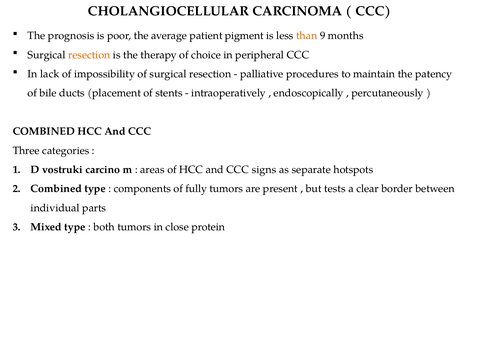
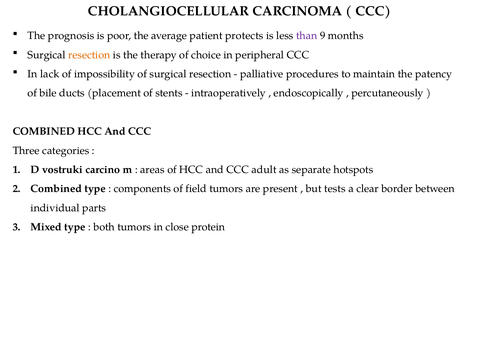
pigment: pigment -> protects (244, 36)
than colour: orange -> purple (307, 36)
signs: signs -> adult (264, 170)
fully: fully -> field (196, 189)
